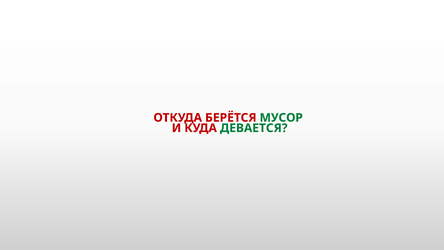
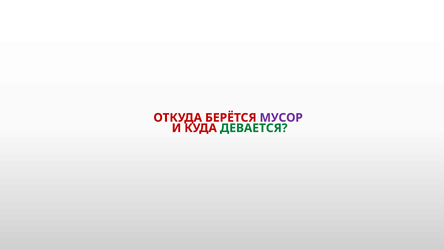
МУСОР colour: green -> purple (281, 118)
